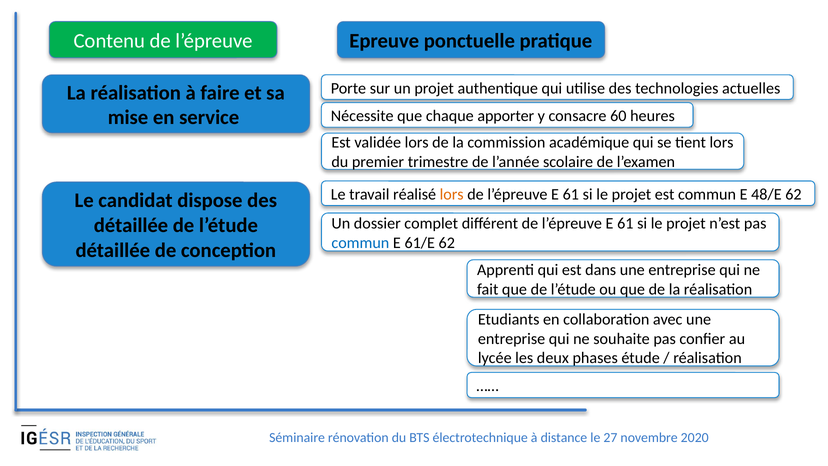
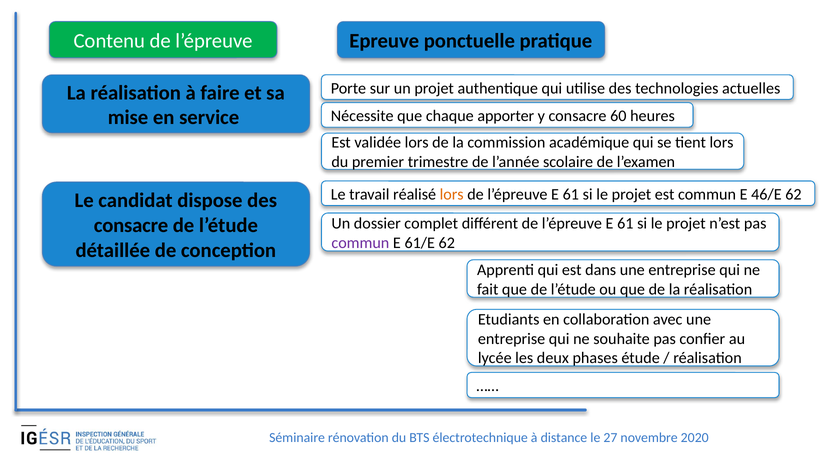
48/E: 48/E -> 46/E (766, 194)
détaillée: détaillée -> consacre (131, 225)
commun colour: blue -> purple (360, 243)
